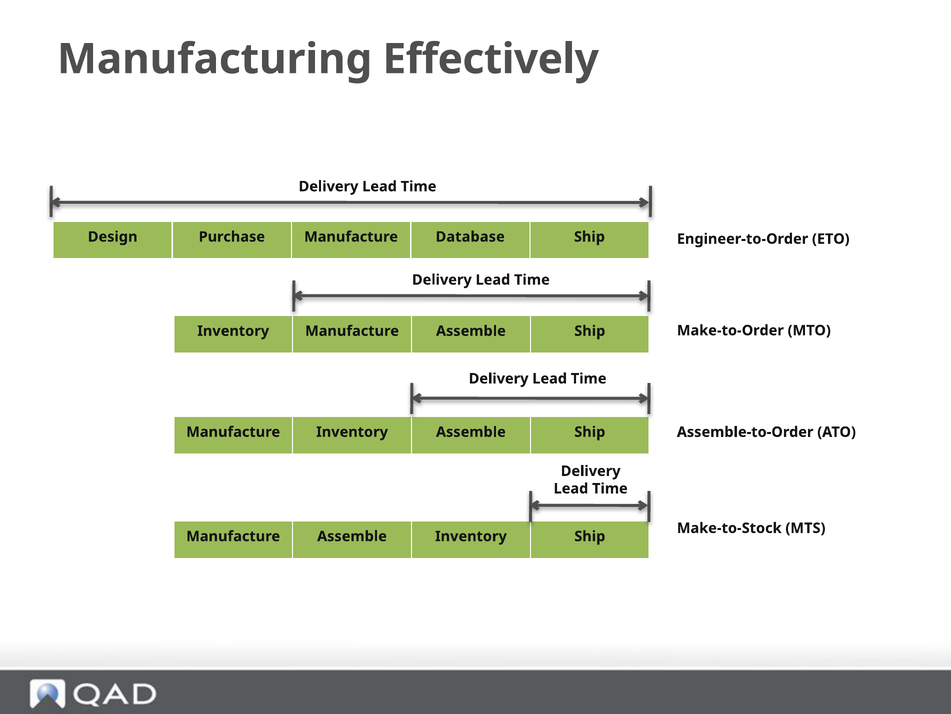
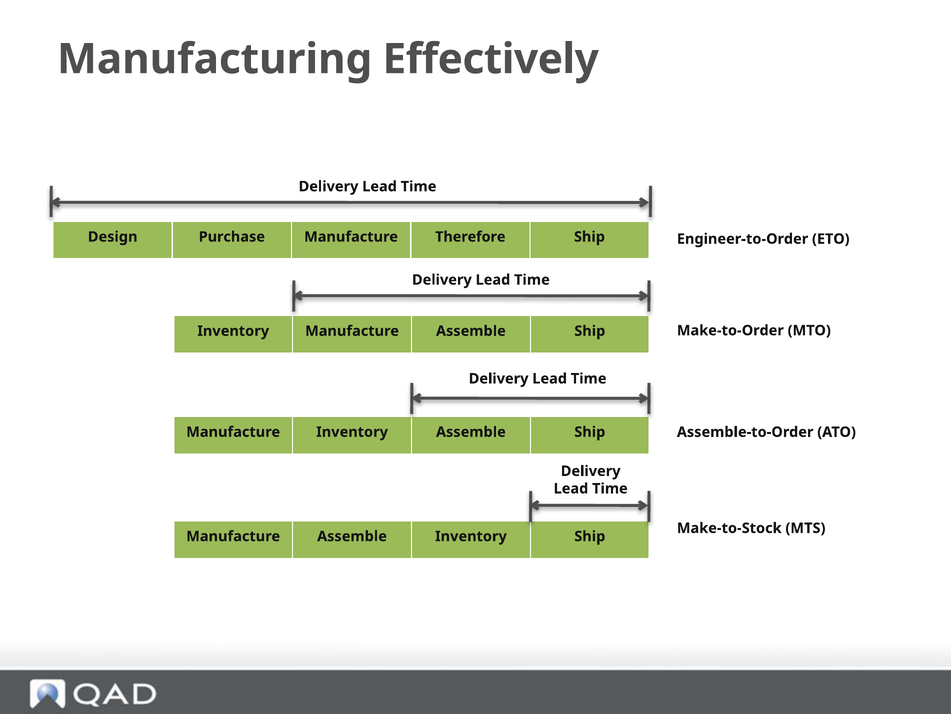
Database: Database -> Therefore (470, 237)
